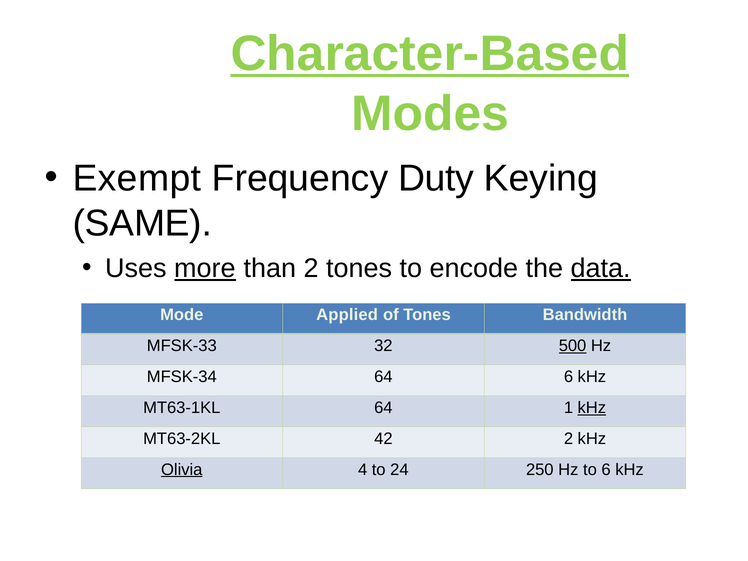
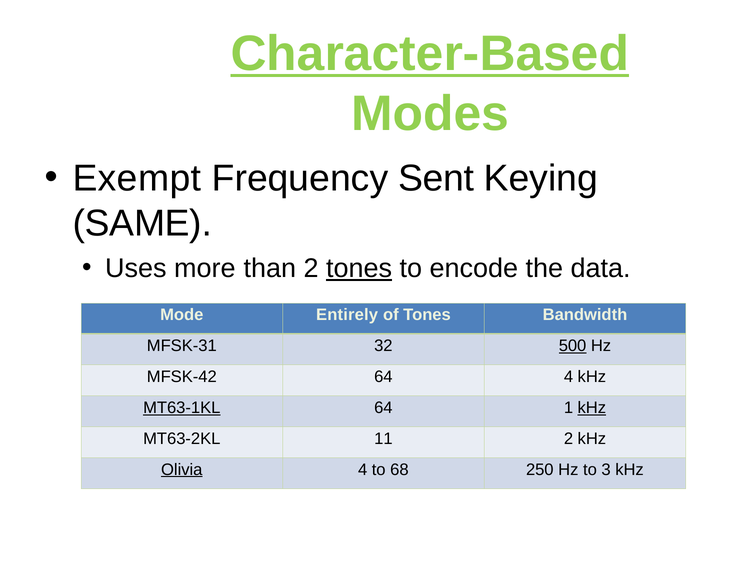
Duty: Duty -> Sent (436, 178)
more underline: present -> none (205, 268)
tones underline: none -> present (359, 268)
data underline: present -> none (601, 268)
Applied: Applied -> Entirely (347, 315)
MFSK-33: MFSK-33 -> MFSK-31 (182, 346)
MFSK-34: MFSK-34 -> MFSK-42 (182, 377)
64 6: 6 -> 4 (569, 377)
MT63-1KL underline: none -> present (182, 408)
42: 42 -> 11 (383, 439)
24: 24 -> 68 (399, 470)
to 6: 6 -> 3 (606, 470)
